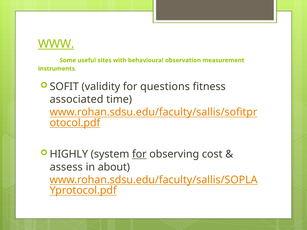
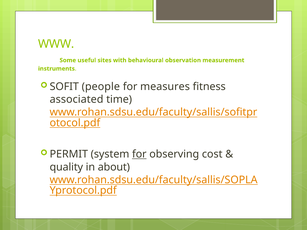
WWW underline: present -> none (56, 44)
validity: validity -> people (101, 87)
questions: questions -> measures (165, 87)
HIGHLY: HIGHLY -> PERMIT (69, 154)
assess: assess -> quality (66, 167)
